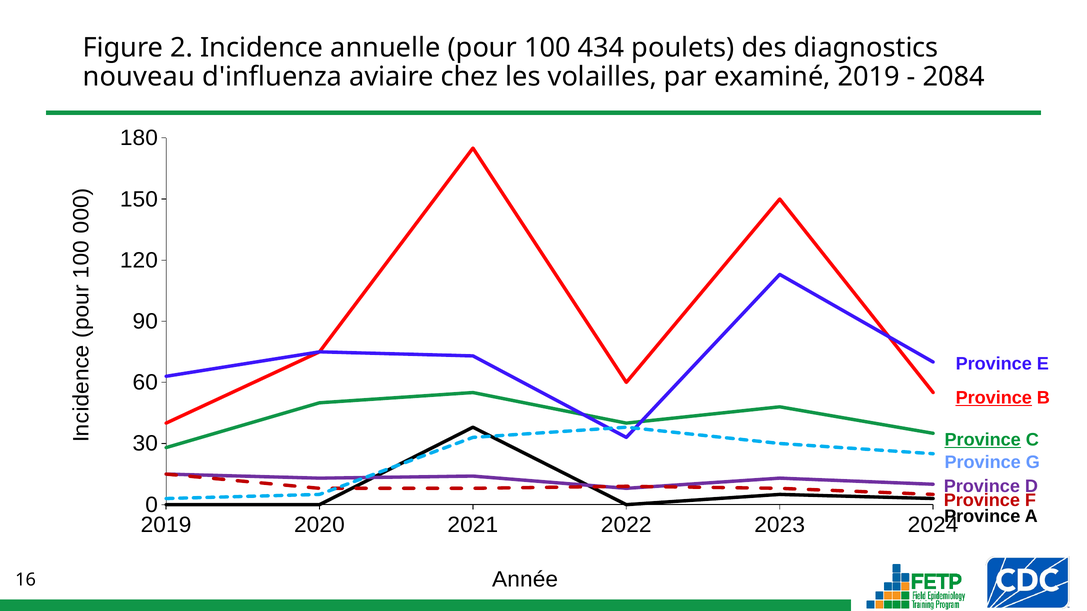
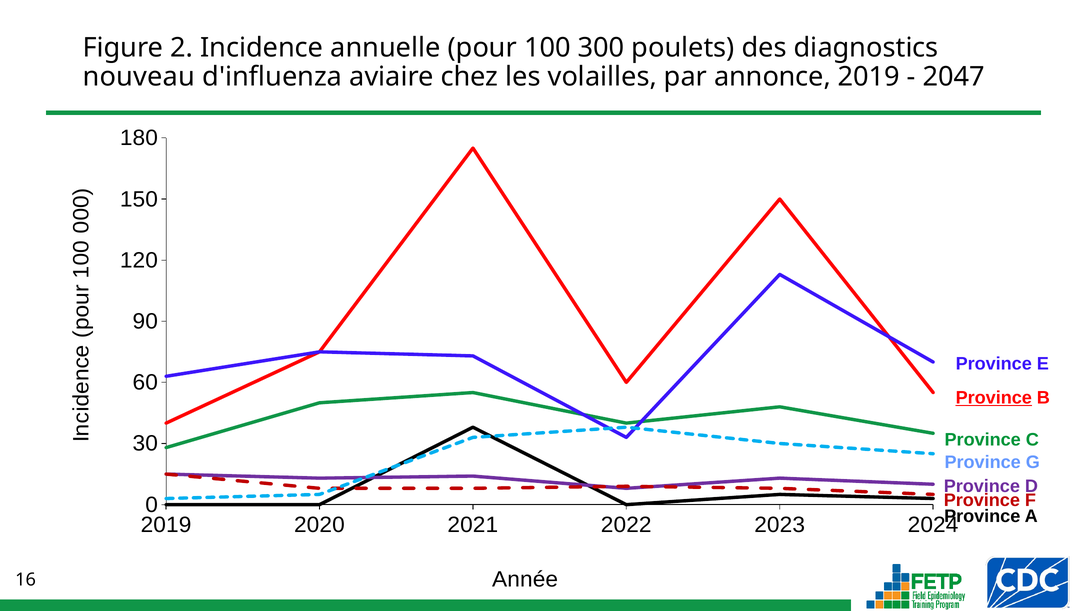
434: 434 -> 300 (601, 48)
examiné: examiné -> annonce (773, 77)
2084: 2084 -> 2047 (954, 77)
Province underline: present -> none (983, 440)
